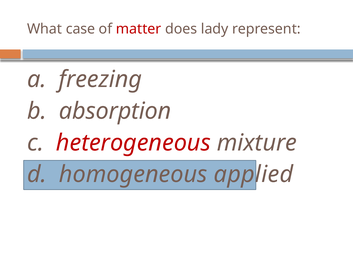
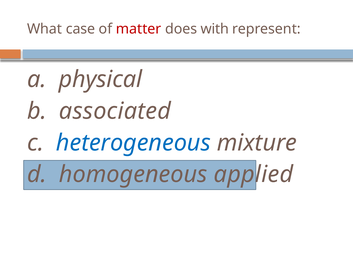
lady: lady -> with (215, 29)
freezing: freezing -> physical (100, 79)
absorption: absorption -> associated (115, 111)
heterogeneous colour: red -> blue (133, 143)
